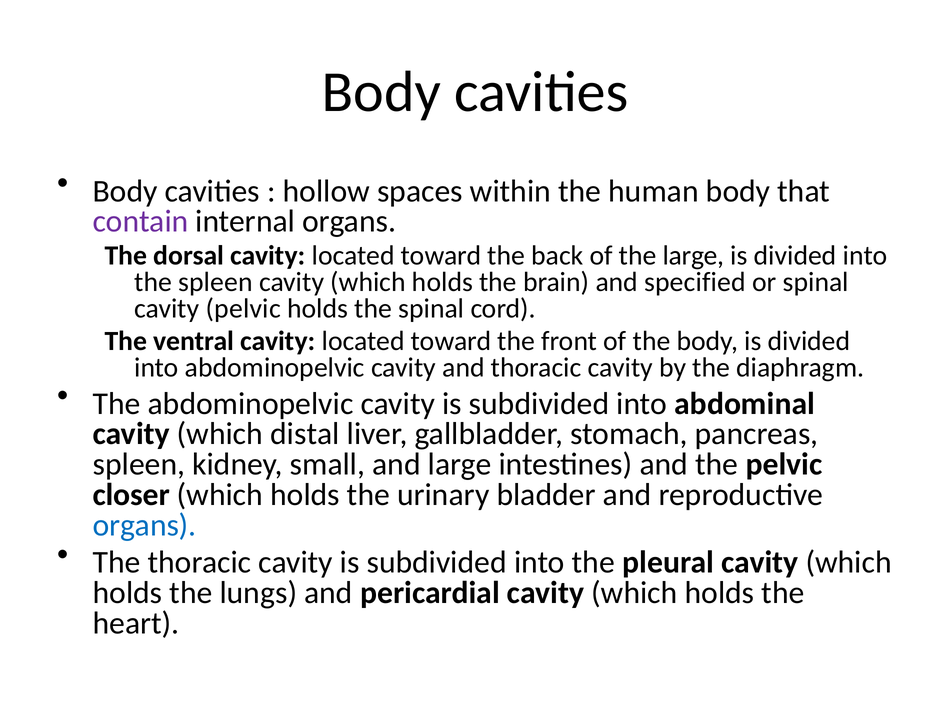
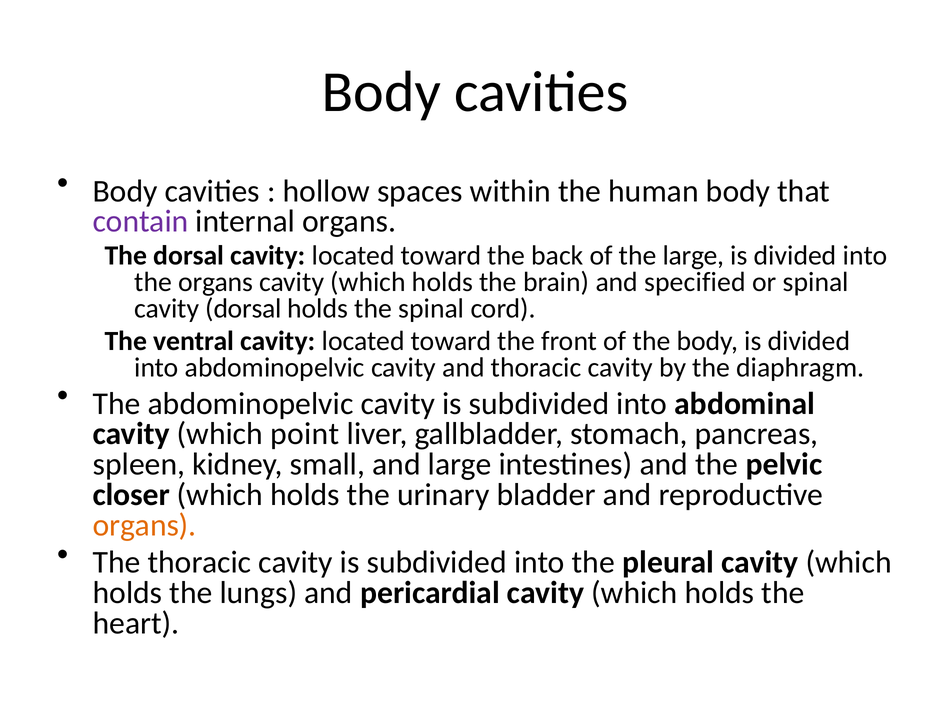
the spleen: spleen -> organs (216, 282)
cavity pelvic: pelvic -> dorsal (243, 309)
distal: distal -> point (305, 434)
organs colour: blue -> orange (145, 525)
